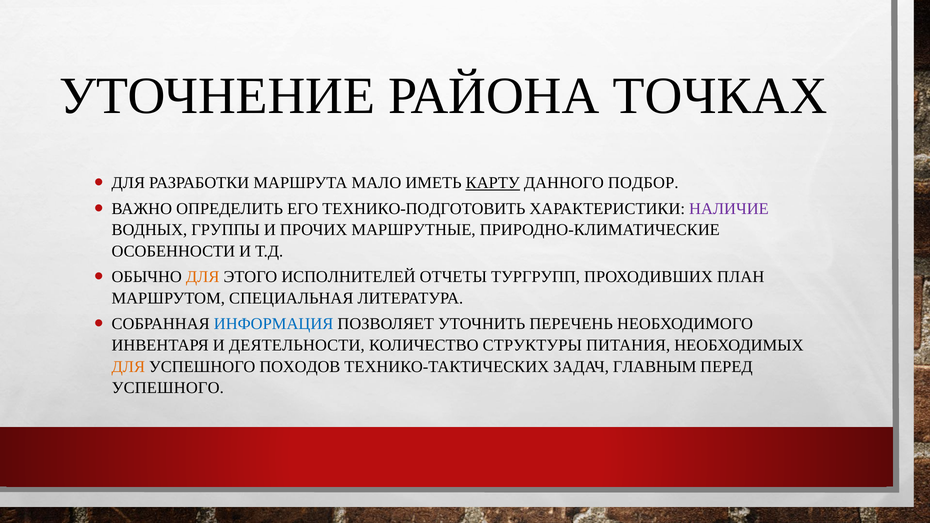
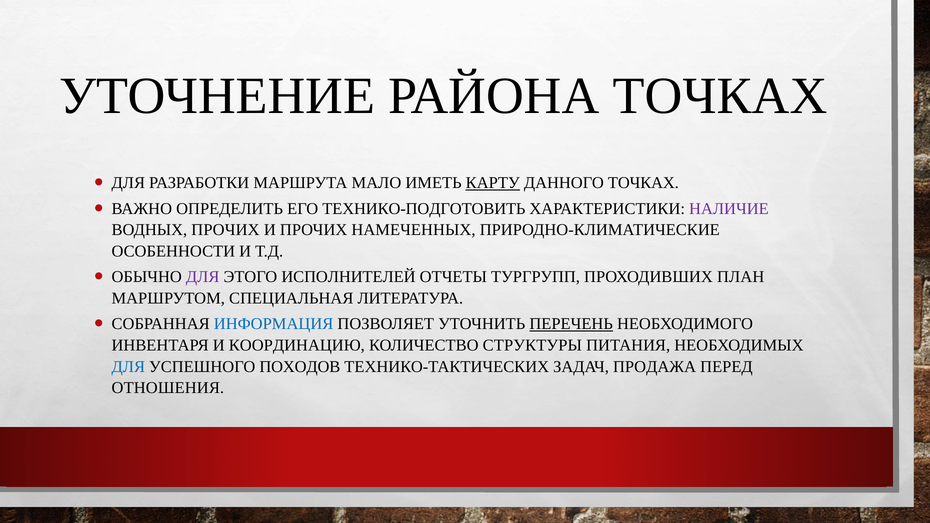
ДАННОГО ПОДБОР: ПОДБОР -> ТОЧКАХ (643, 183)
ВОДНЫХ ГРУППЫ: ГРУППЫ -> ПРОЧИХ (225, 230)
МАРШРУТНЫЕ: МАРШРУТНЫЕ -> НАМЕЧЕННЫХ (414, 230)
ДЛЯ colour: orange -> purple (203, 277)
ПЕРЕЧЕНЬ underline: none -> present (571, 324)
ДЕЯТЕЛЬНОСТИ: ДЕЯТЕЛЬНОСТИ -> КООРДИНАЦИЮ (297, 345)
ДЛЯ colour: orange -> blue (128, 367)
ГЛАВНЫМ: ГЛАВНЫМ -> ПРОДАЖА (655, 367)
УСПЕШНОГО: УСПЕШНОГО -> ОТНОШЕНИЯ (168, 388)
